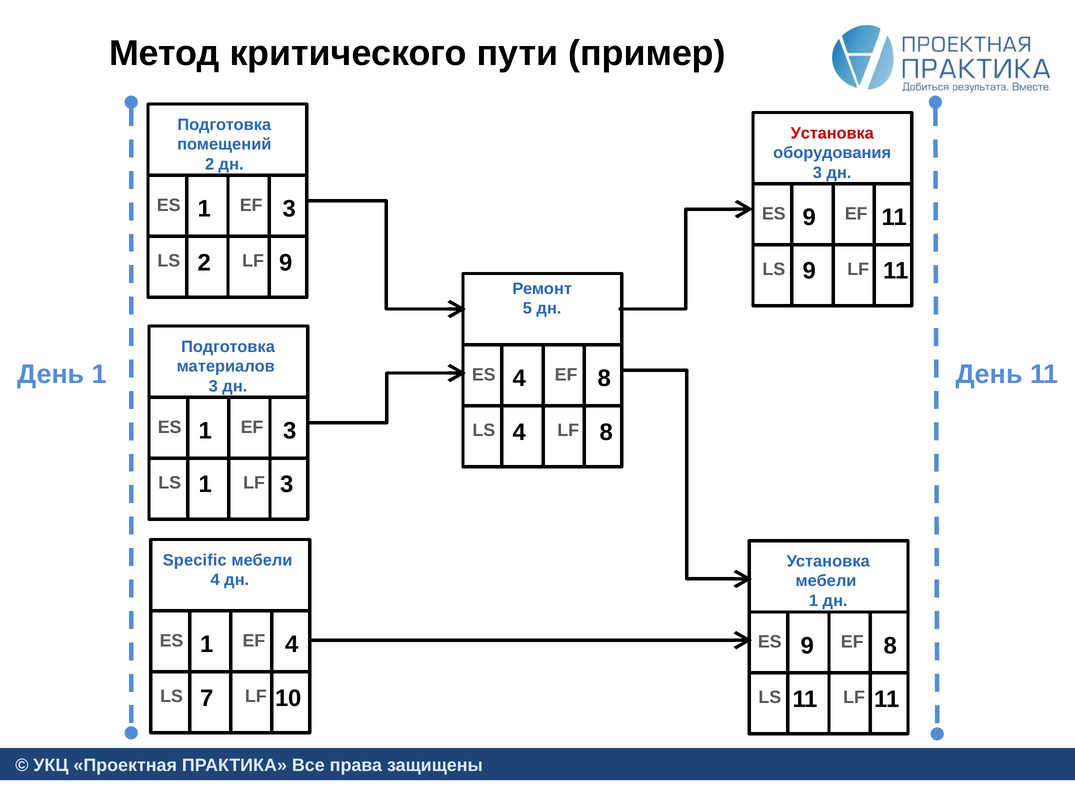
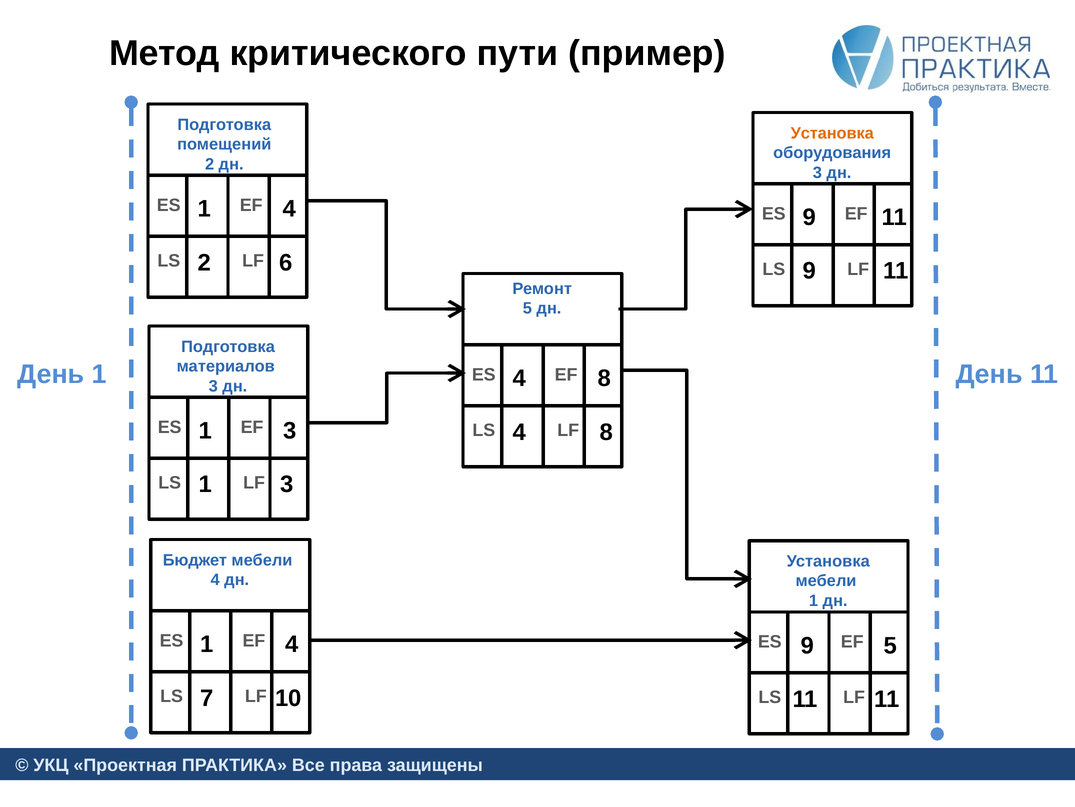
Установка colour: red -> orange (832, 133)
3: 3 -> 4 (289, 209)
2 9: 9 -> 6 (286, 262)
Specific: Specific -> Бюджет (195, 560)
9 8: 8 -> 5 (890, 645)
